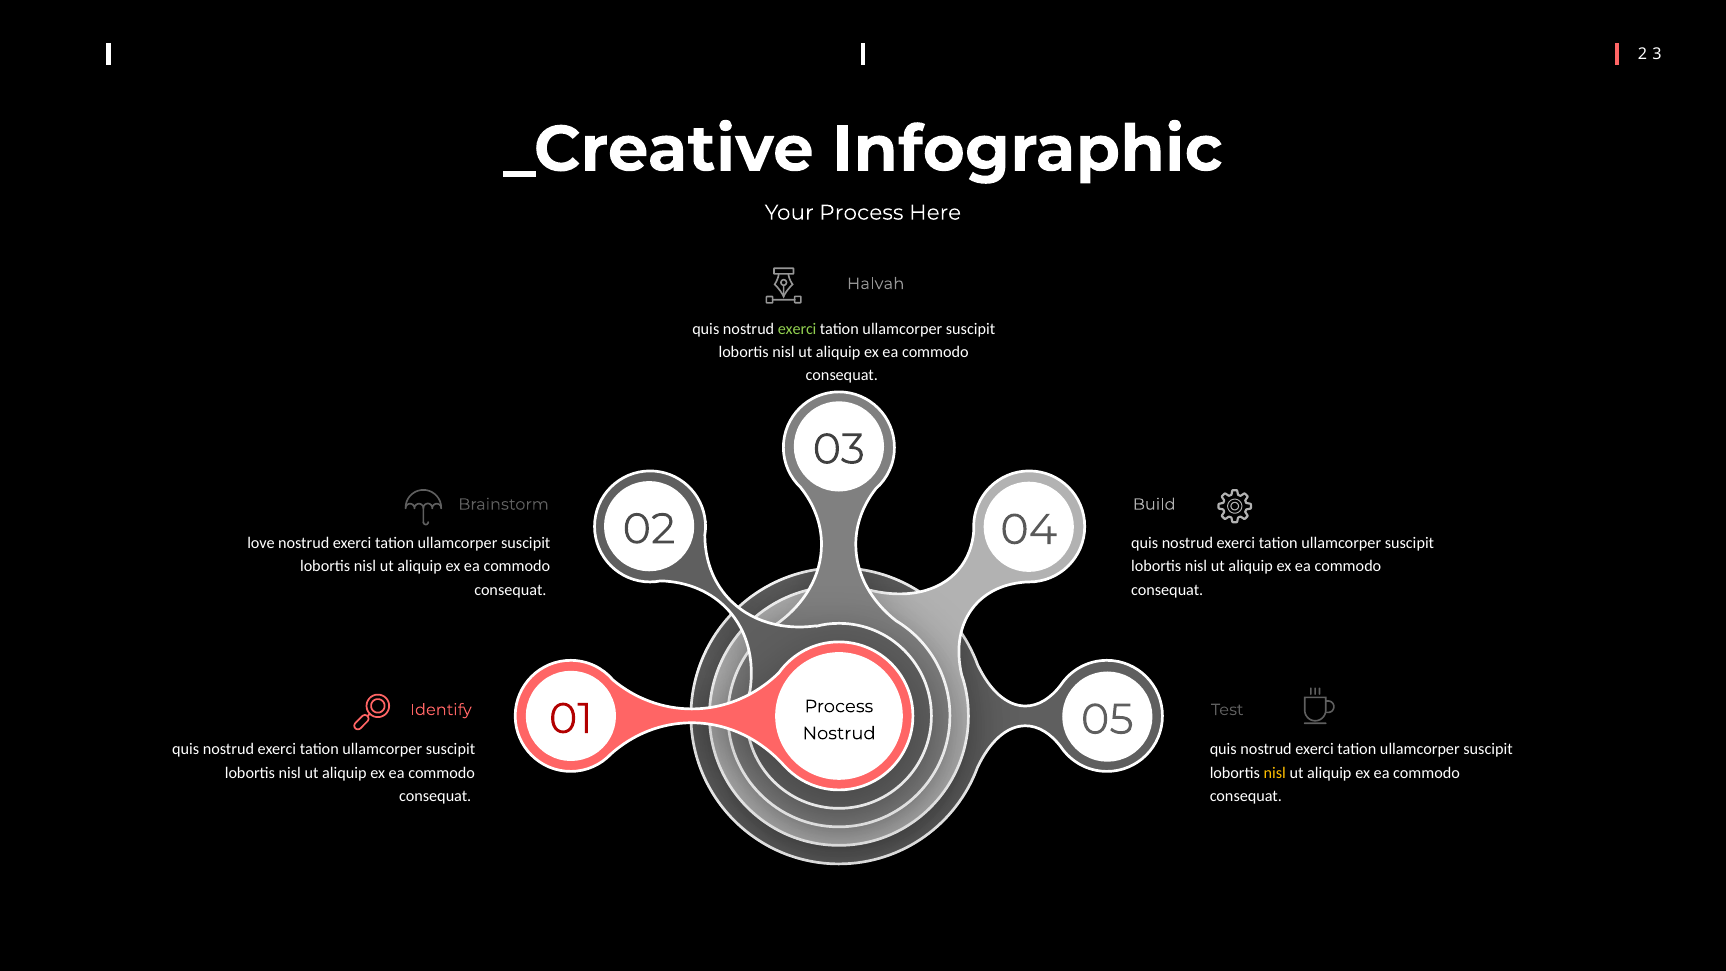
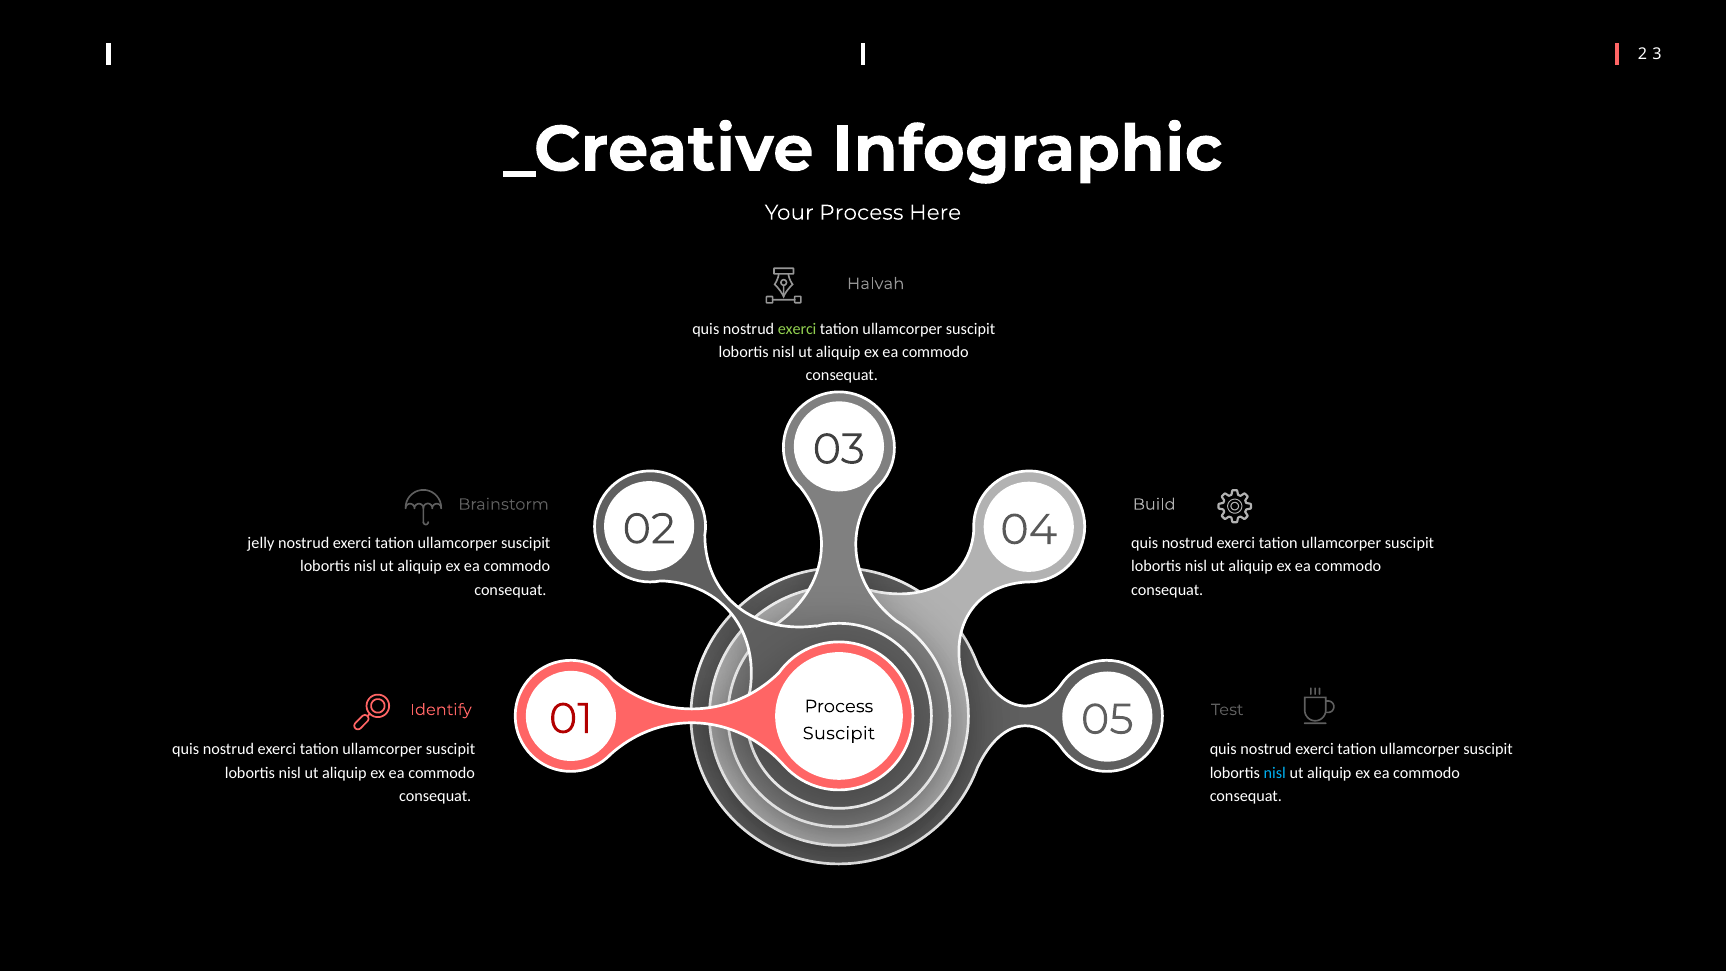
love: love -> jelly (261, 543)
Nostrud: Nostrud -> Suscipit (839, 733)
nisl colour: yellow -> light blue (1275, 773)
